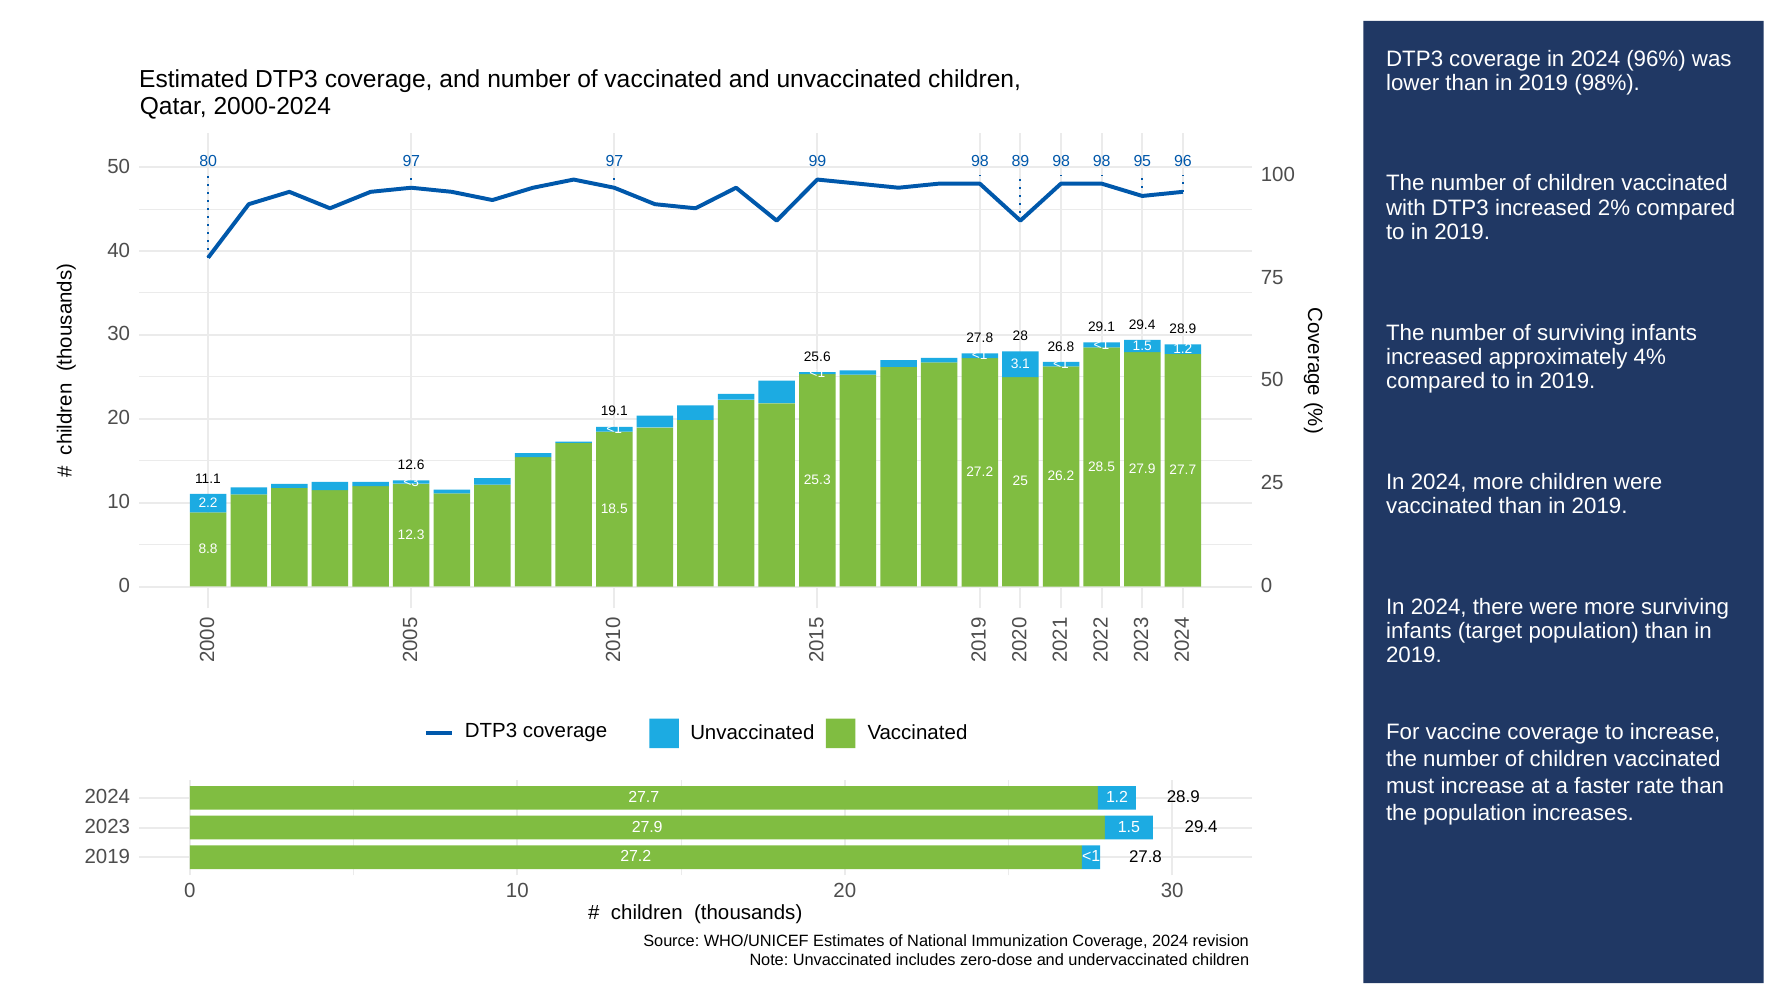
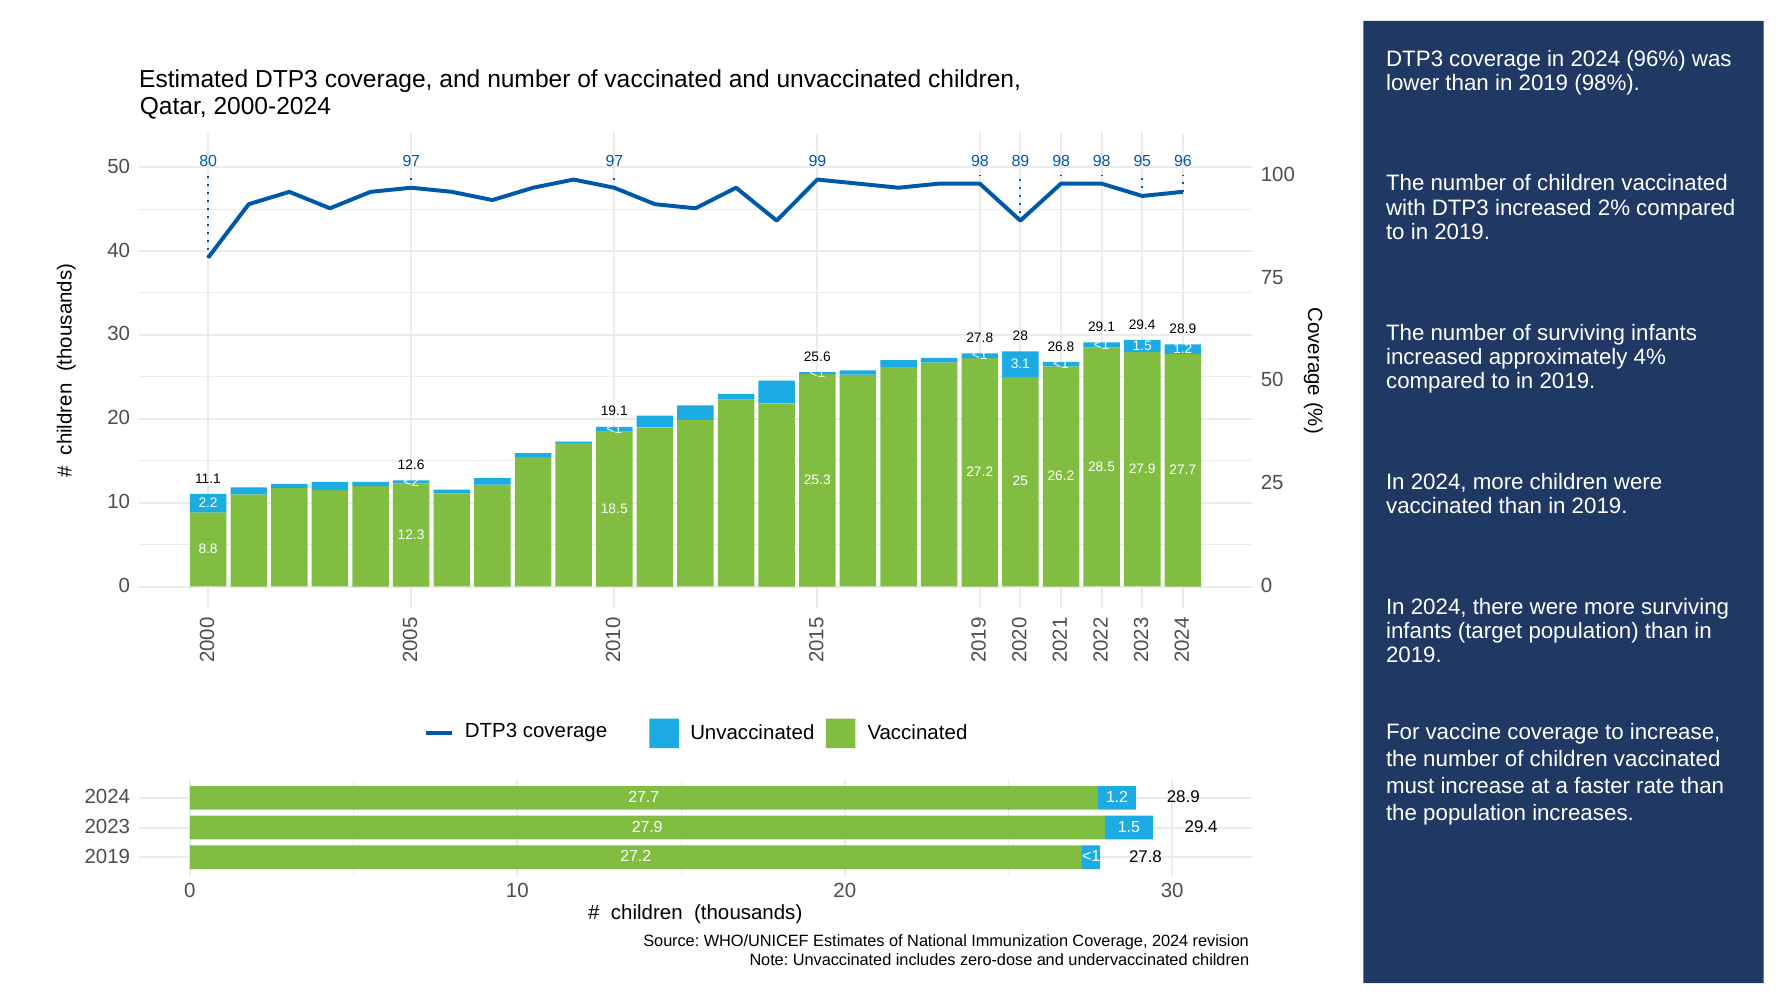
<3: <3 -> <2 (411, 482)
